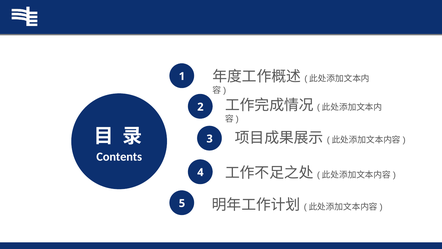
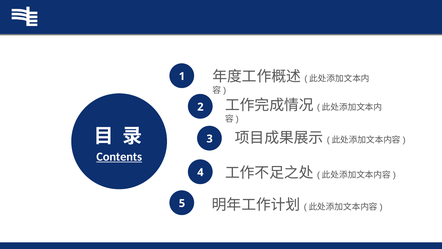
Contents underline: none -> present (119, 156)
